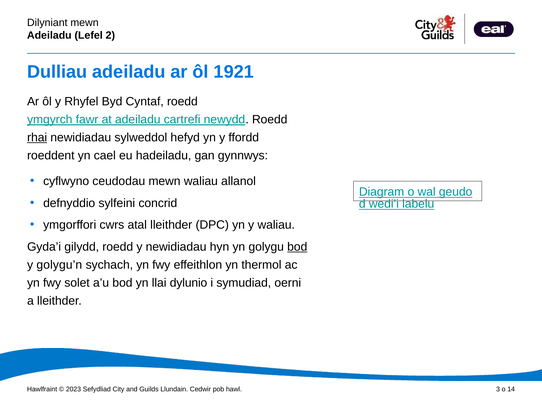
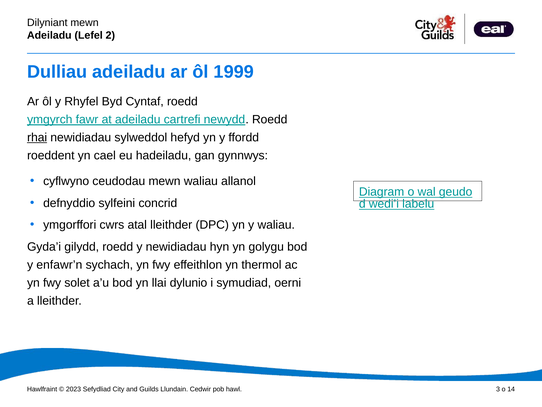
1921: 1921 -> 1999 (234, 72)
bod underline: present -> none (297, 246)
golygu’n: golygu’n -> enfawr’n (59, 264)
